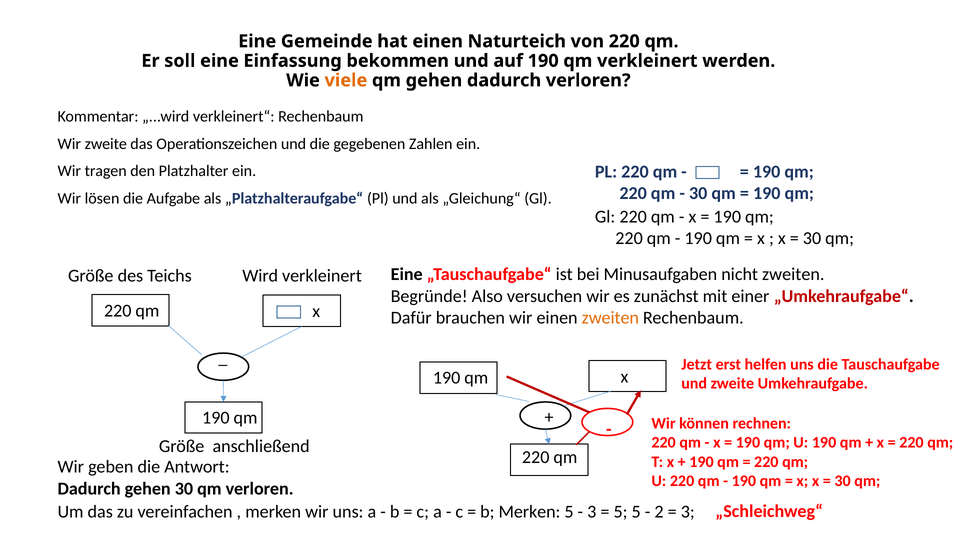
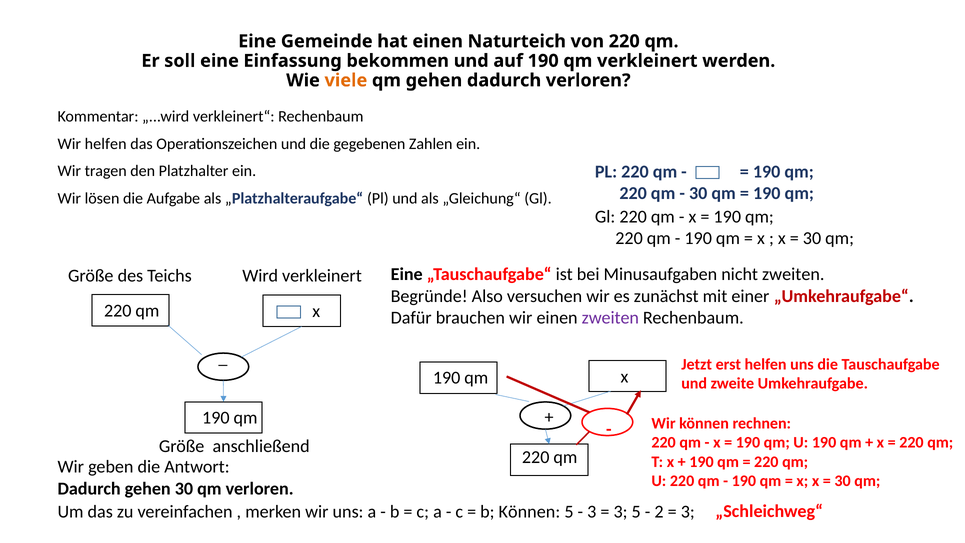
Wir zweite: zweite -> helfen (106, 144)
zweiten colour: orange -> purple (610, 318)
b Merken: Merken -> Können (529, 511)
5: 5 -> 3 (620, 511)
